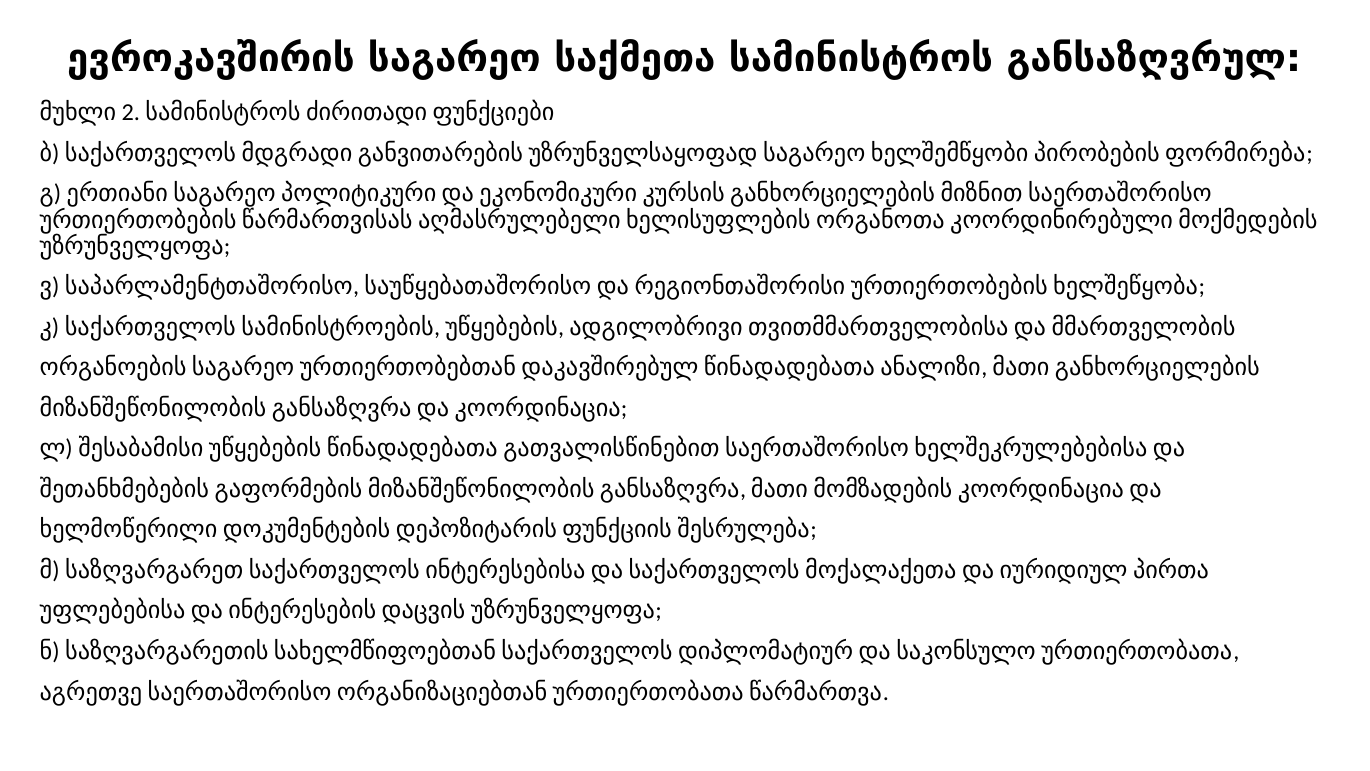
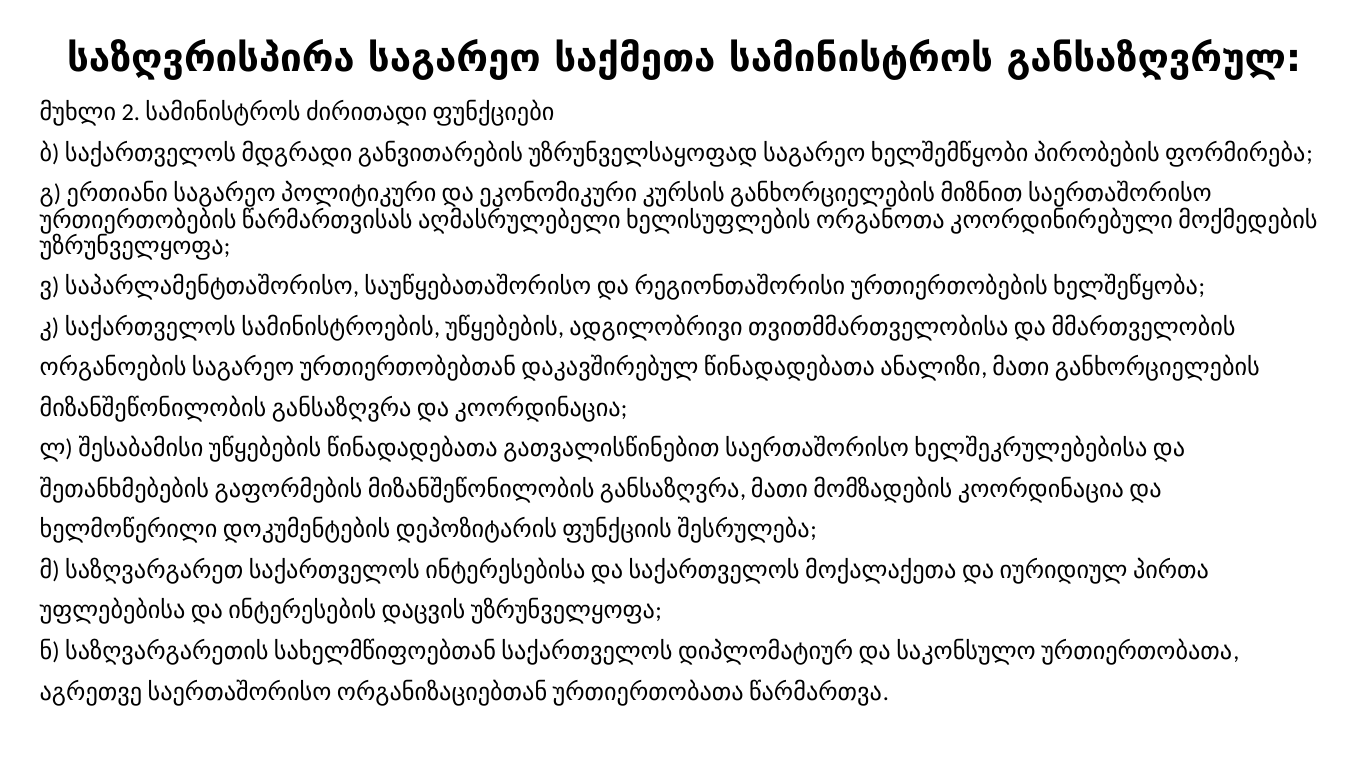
ევროკავშირის: ევროკავშირის -> საზღვრისპირა (211, 59)
